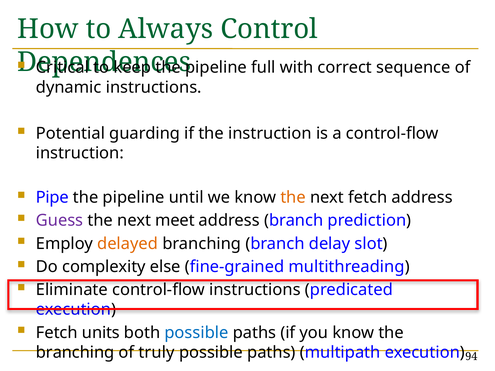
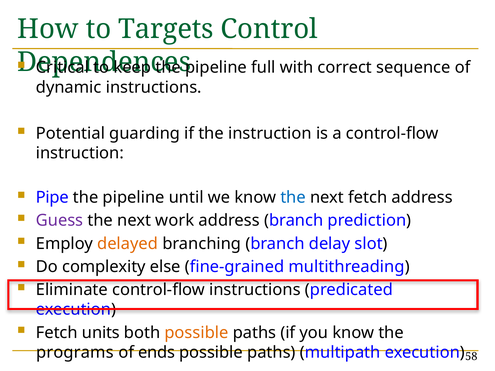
Always: Always -> Targets (166, 29)
the colour: orange -> blue (293, 198)
meet: meet -> work (175, 221)
possible colour: blue -> orange (196, 333)
branching: branching -> programs (75, 353)
truly: truly -> ends (157, 353)
94: 94 -> 58 (471, 357)
